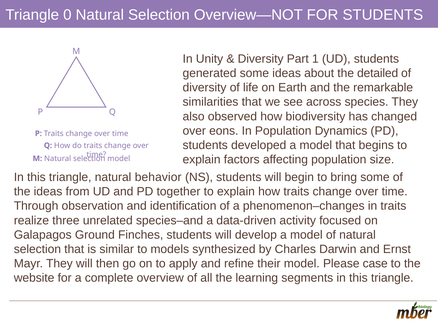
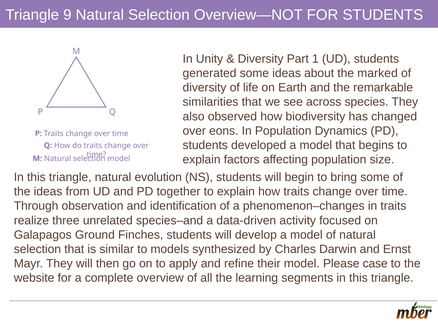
0: 0 -> 9 (67, 15)
detailed: detailed -> marked (378, 73)
behavior: behavior -> evolution (158, 177)
